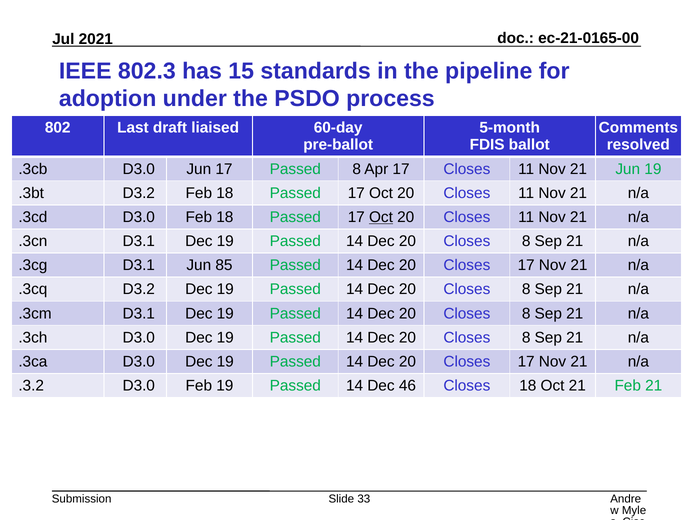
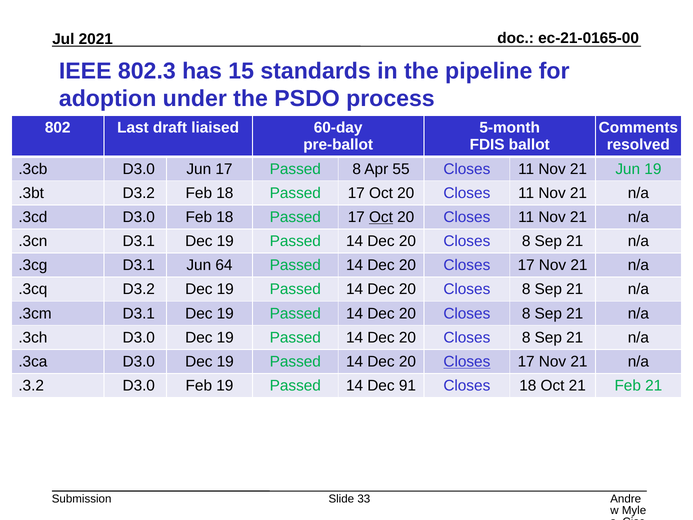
Apr 17: 17 -> 55 (401, 169)
85: 85 -> 64 (224, 265)
Closes underline: none -> present (467, 361)
46: 46 -> 91 (407, 385)
